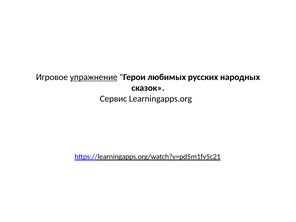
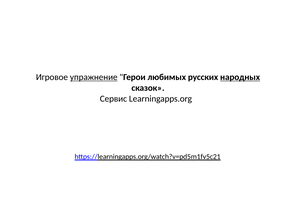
народных underline: none -> present (240, 77)
